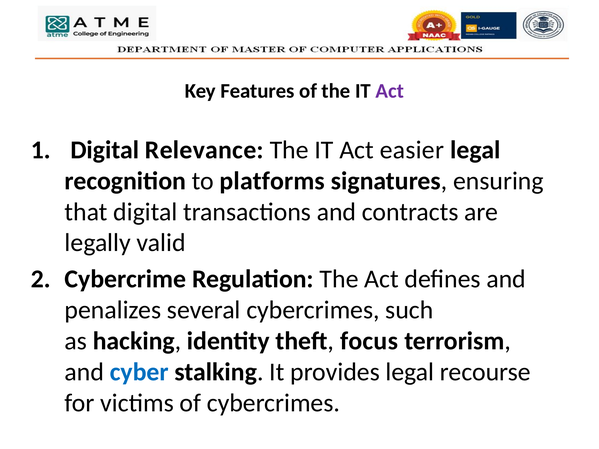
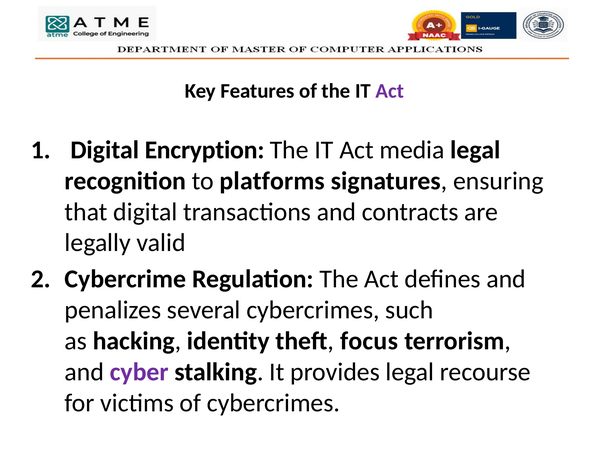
Relevance: Relevance -> Encryption (205, 150)
easier: easier -> media (412, 150)
cyber colour: blue -> purple (139, 372)
